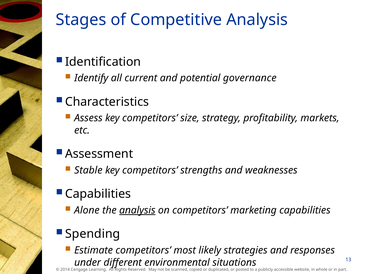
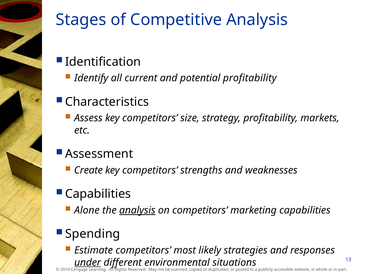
potential governance: governance -> profitability (250, 78)
Stable: Stable -> Create (88, 170)
under underline: none -> present (88, 262)
